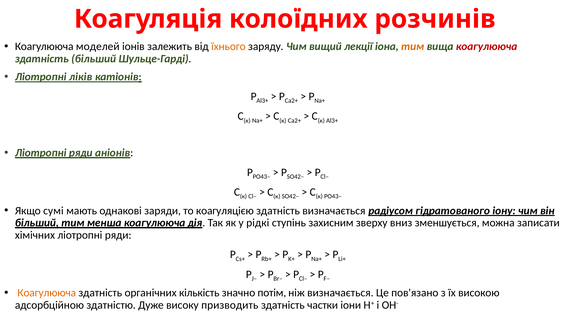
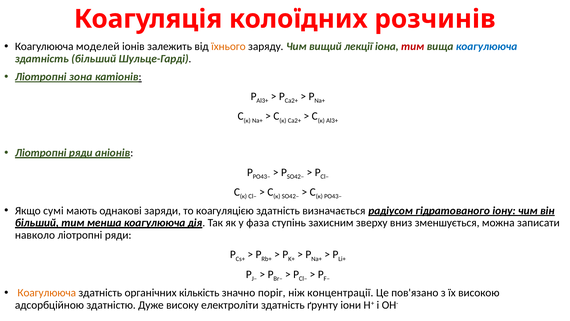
тим colour: orange -> red (413, 47)
коагулююча colour: red -> blue (487, 47)
ліків: ліків -> зона (81, 77)
рідкі: рідкі -> фаза (258, 223)
хімічних: хімічних -> навколо (35, 235)
потім: потім -> поріг (272, 292)
ніж визначається: визначається -> концентрації (340, 292)
призводить: призводить -> електроліти (230, 305)
частки: частки -> ґрунту (323, 305)
